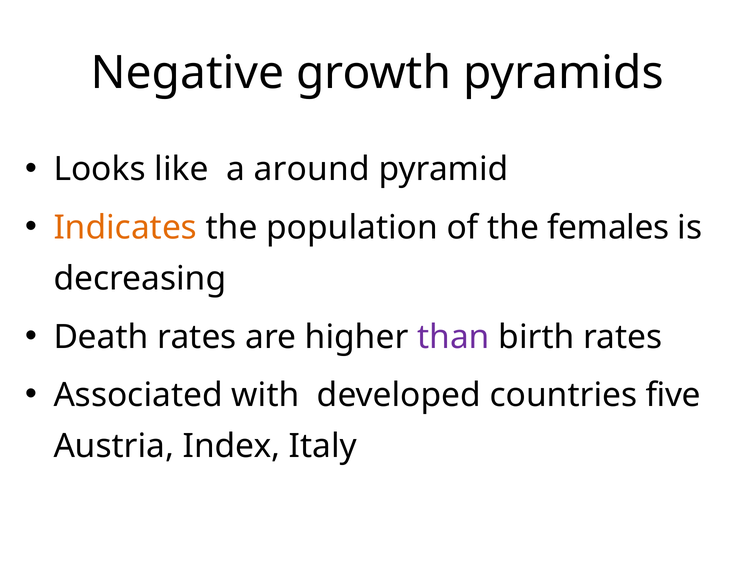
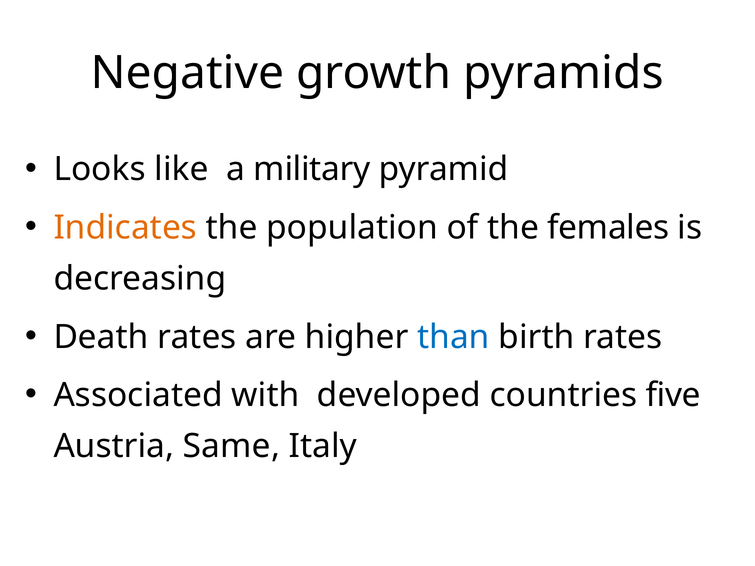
around: around -> military (312, 170)
than colour: purple -> blue (453, 337)
Index: Index -> Same (231, 447)
